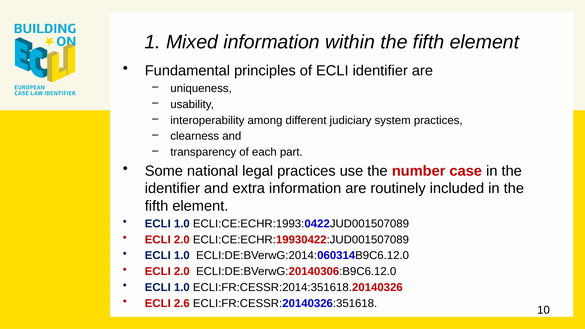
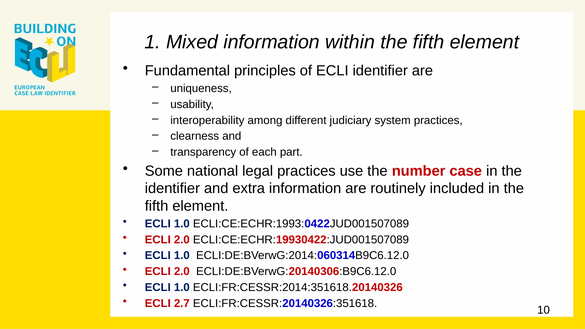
2.6: 2.6 -> 2.7 (182, 303)
